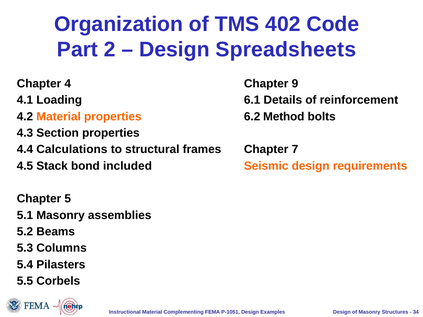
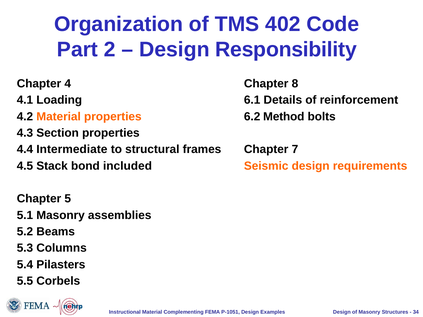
Spreadsheets: Spreadsheets -> Responsibility (286, 49)
9: 9 -> 8 (295, 84)
Calculations: Calculations -> Intermediate (72, 150)
